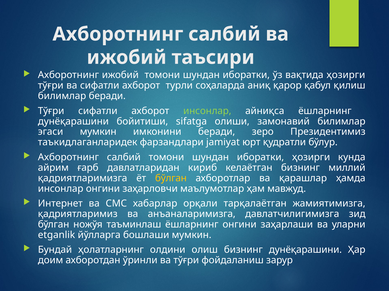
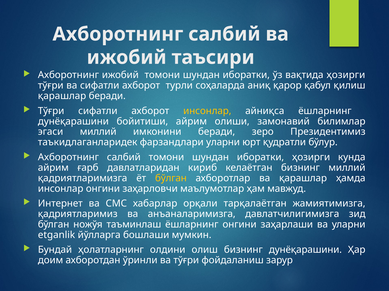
билимлар: билимлар -> қарашлар (62, 96)
инсонлар colour: light green -> yellow (207, 111)
бойитиши sifatga: sifatga -> айрим (191, 122)
эгаси мумкин: мумкин -> миллий (98, 132)
фарзандлари jamiyat: jamiyat -> уларни (223, 143)
